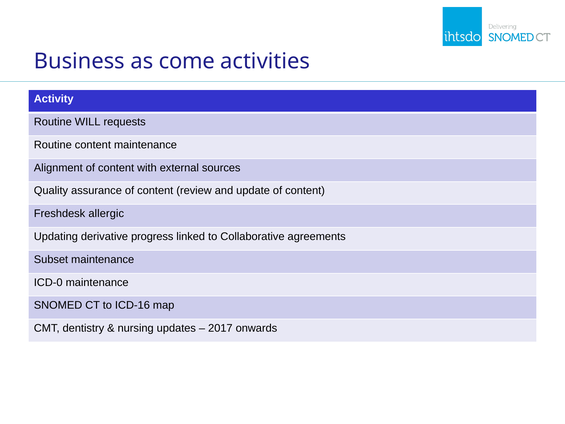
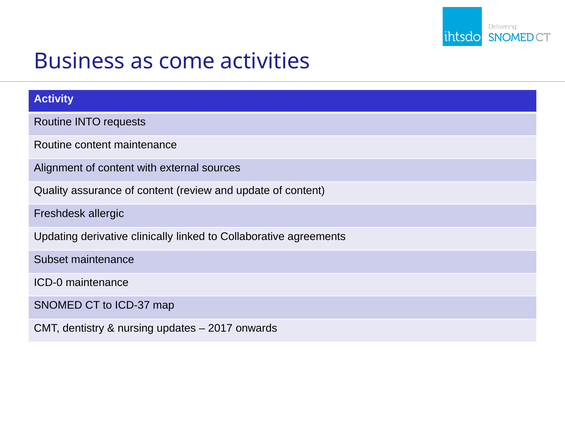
WILL: WILL -> INTO (88, 122)
progress: progress -> clinically (152, 236)
ICD-16: ICD-16 -> ICD-37 (132, 305)
